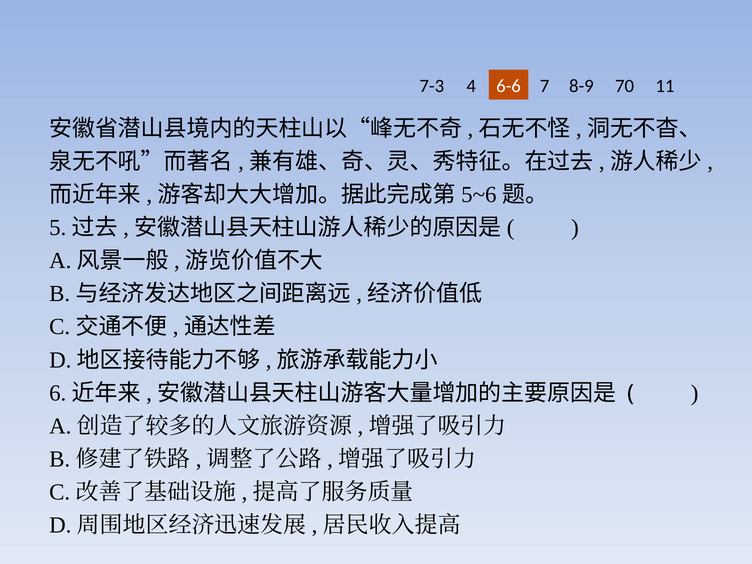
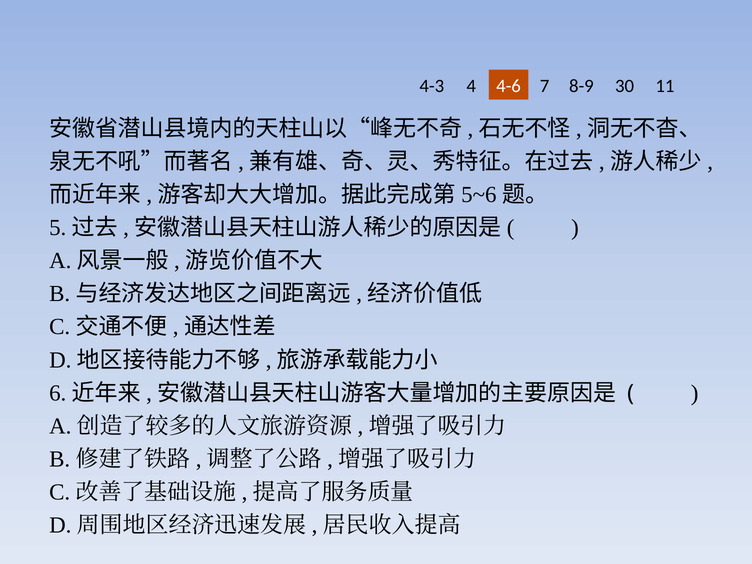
7-3: 7-3 -> 4-3 (432, 86)
6-6: 6-6 -> 4-6 (509, 86)
70: 70 -> 30 (625, 86)
